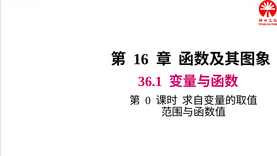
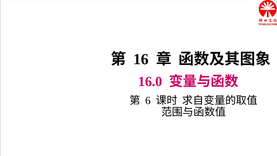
36.1: 36.1 -> 16.0 (150, 82)
0: 0 -> 6 (148, 100)
